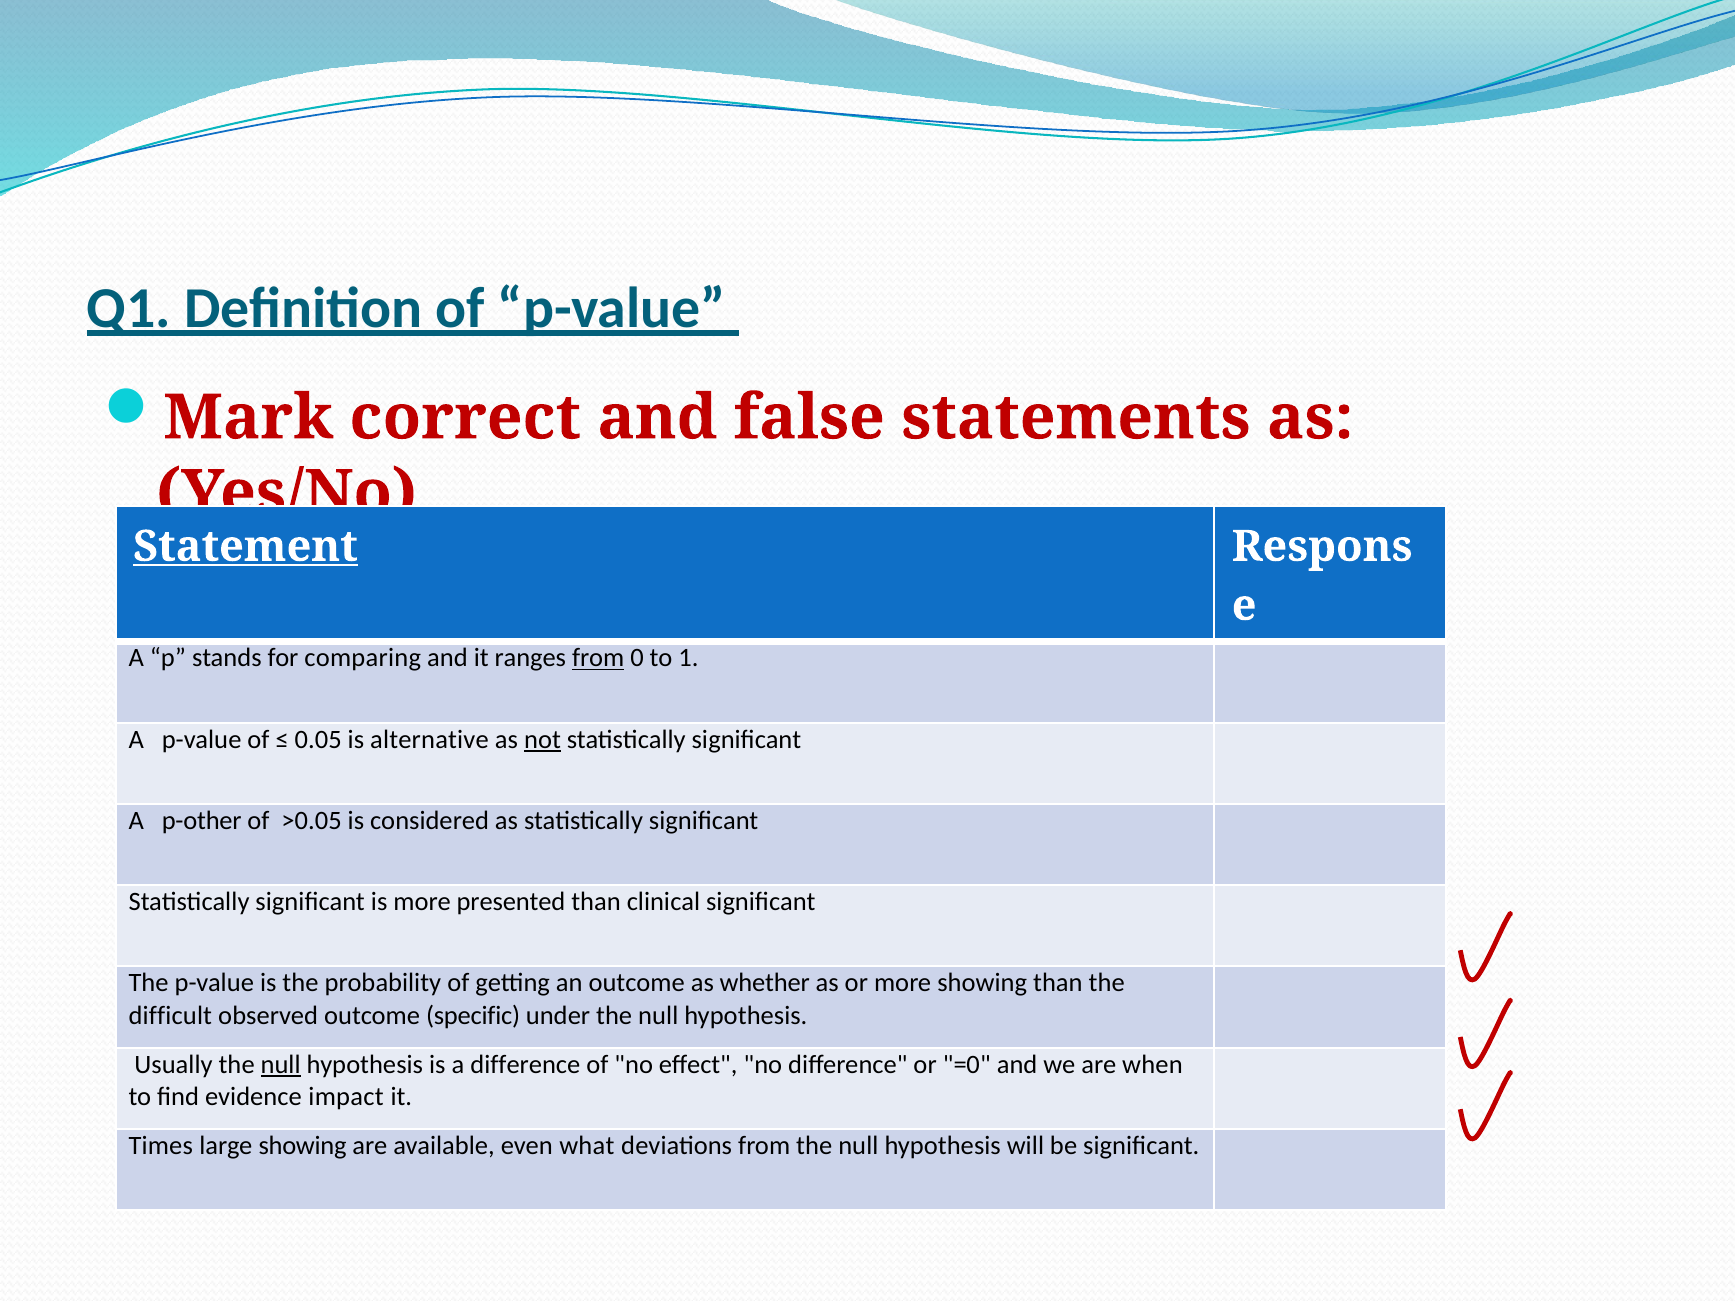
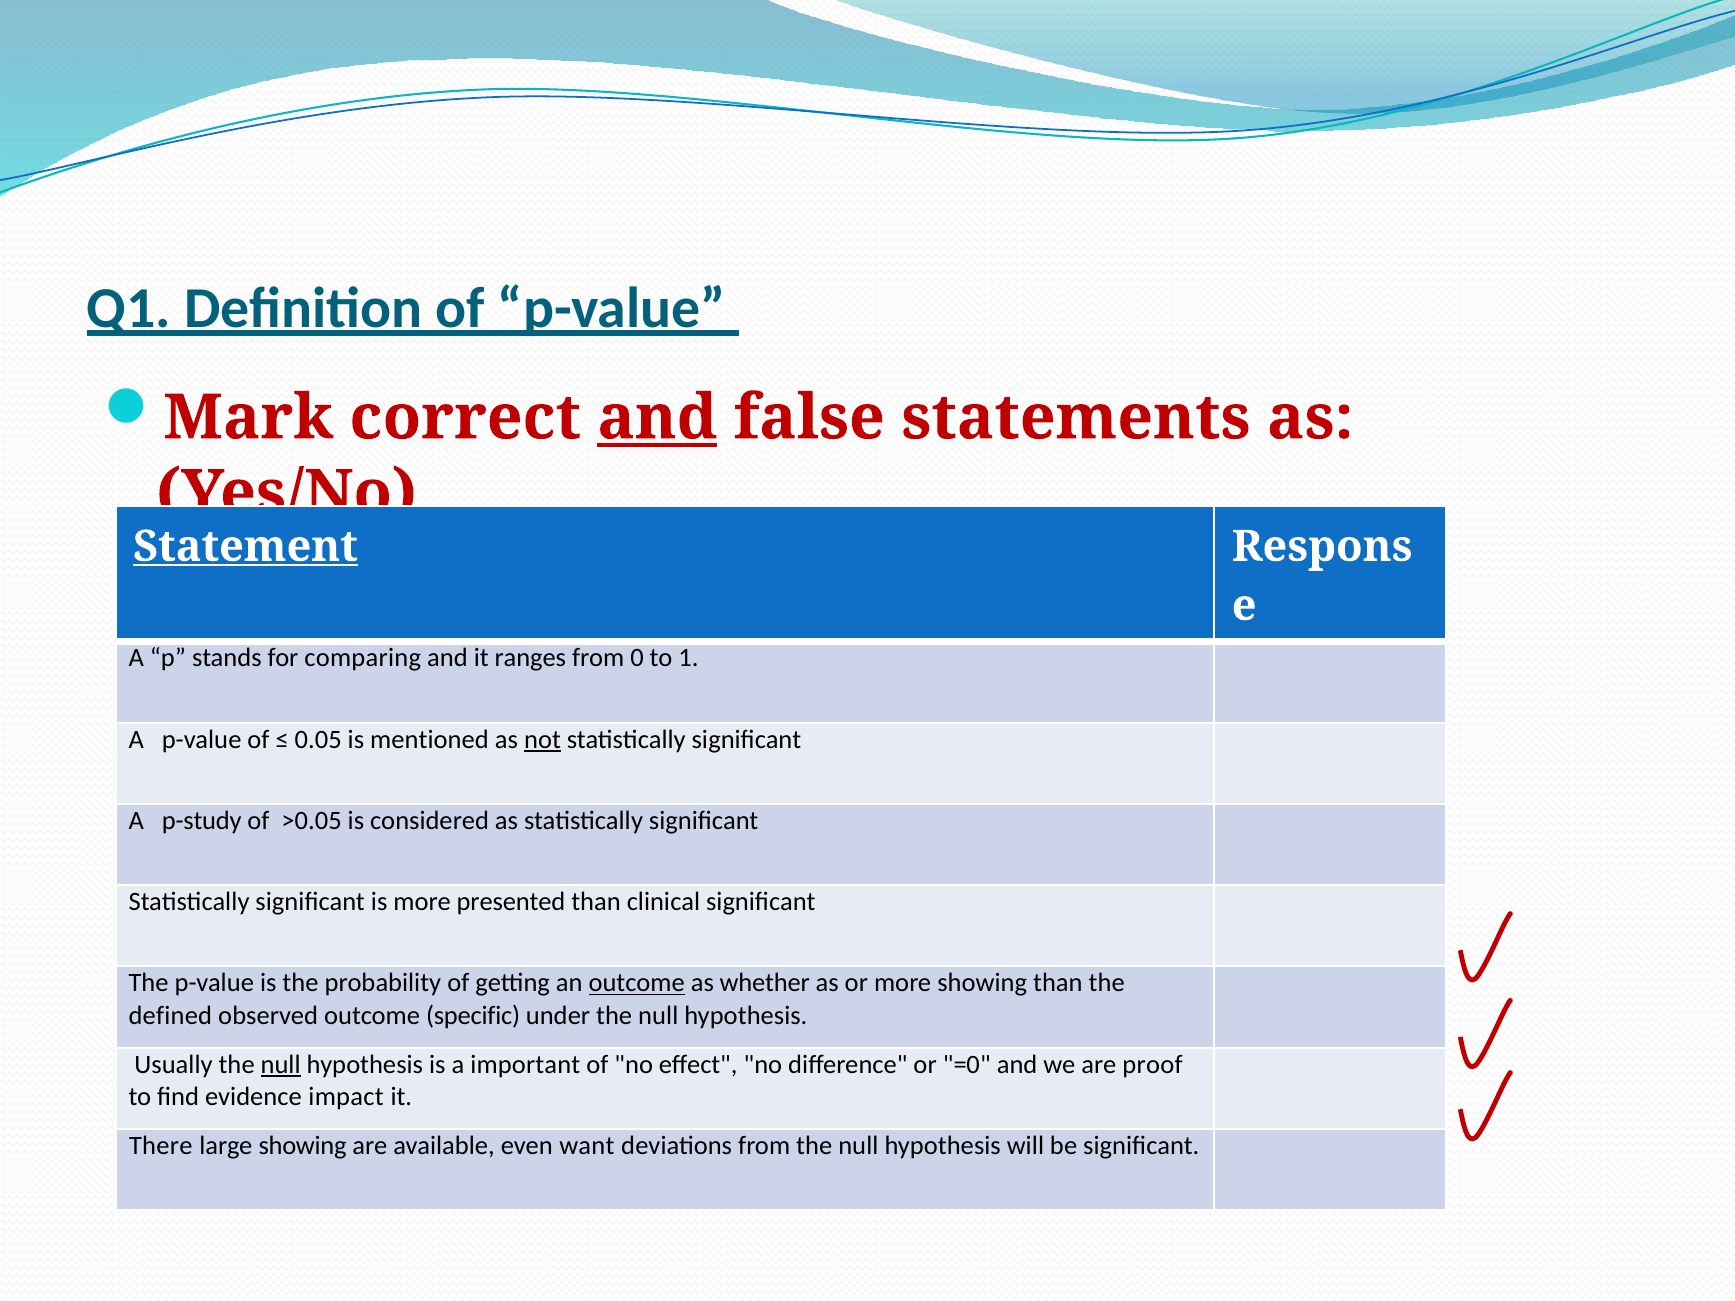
and underline: none -> present (657, 418)
from underline: present -> none (598, 658)
alternative: alternative -> mentioned (430, 739)
p-other: p-other -> p-study (202, 821)
outcome underline: none -> present (637, 983)
difficult: difficult -> defined (170, 1016)
a difference: difference -> important (525, 1065)
when: when -> proof (1152, 1065)
Times: Times -> There (161, 1146)
what: what -> want (587, 1146)
